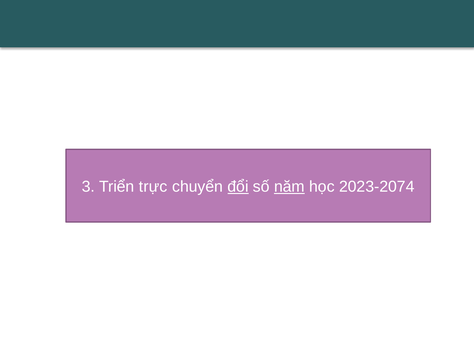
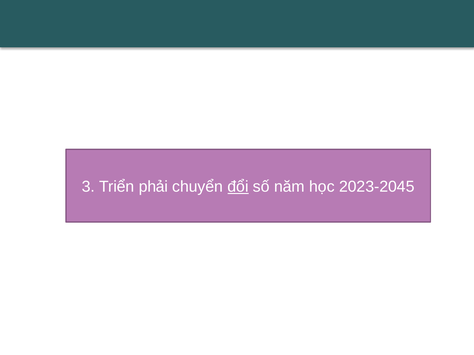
trực: trực -> phải (153, 187)
năm underline: present -> none (289, 187)
2023-2074: 2023-2074 -> 2023-2045 (377, 187)
